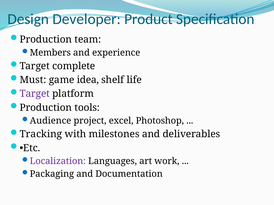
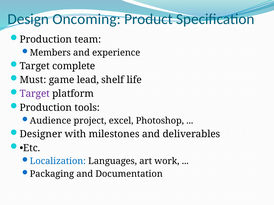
Developer: Developer -> Oncoming (87, 19)
idea: idea -> lead (88, 80)
Tracking: Tracking -> Designer (41, 134)
Localization colour: purple -> blue (58, 162)
